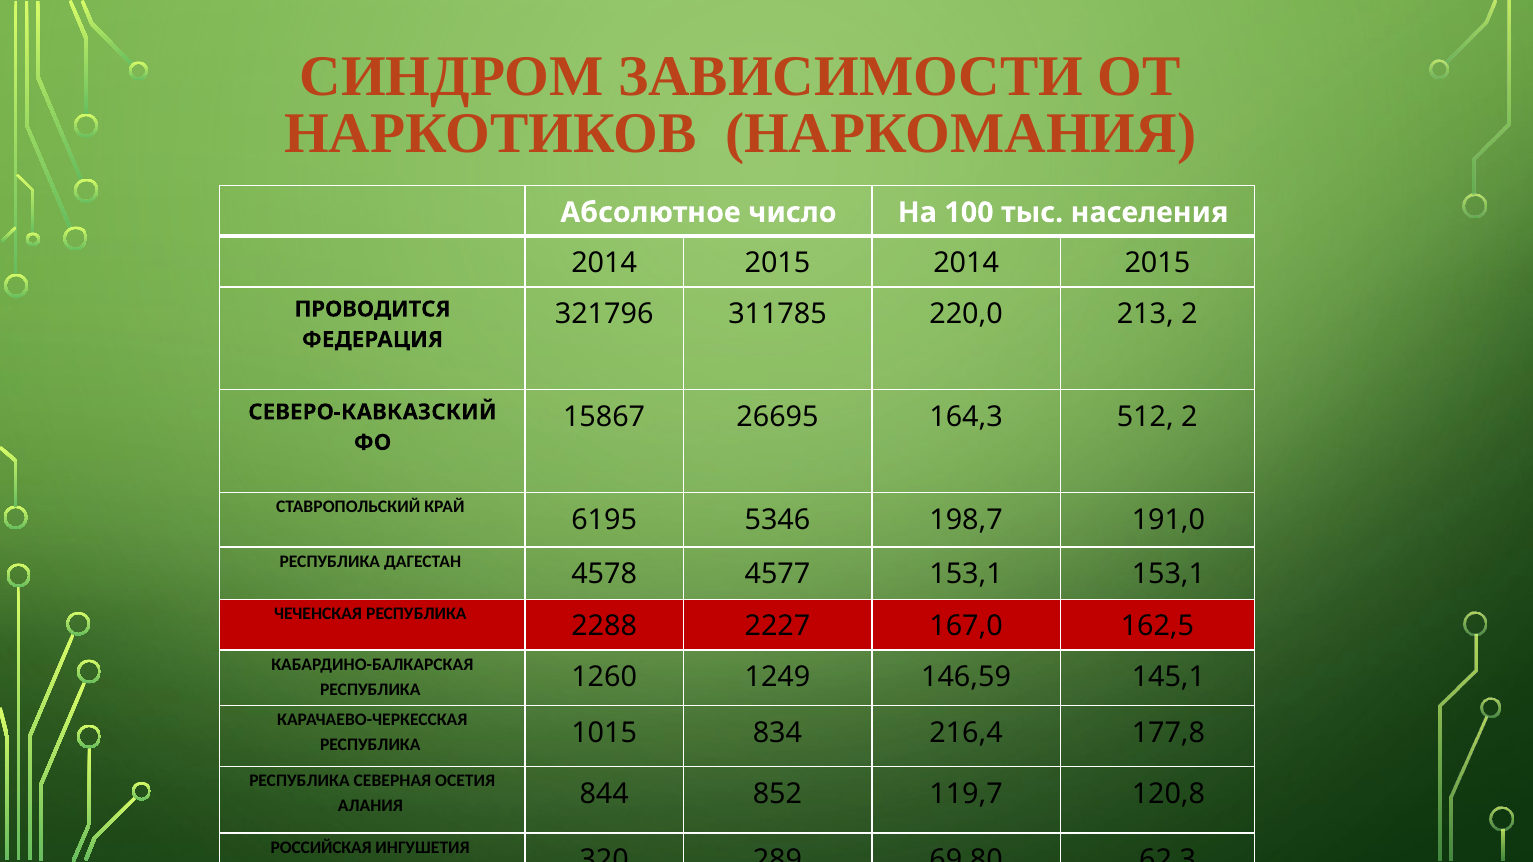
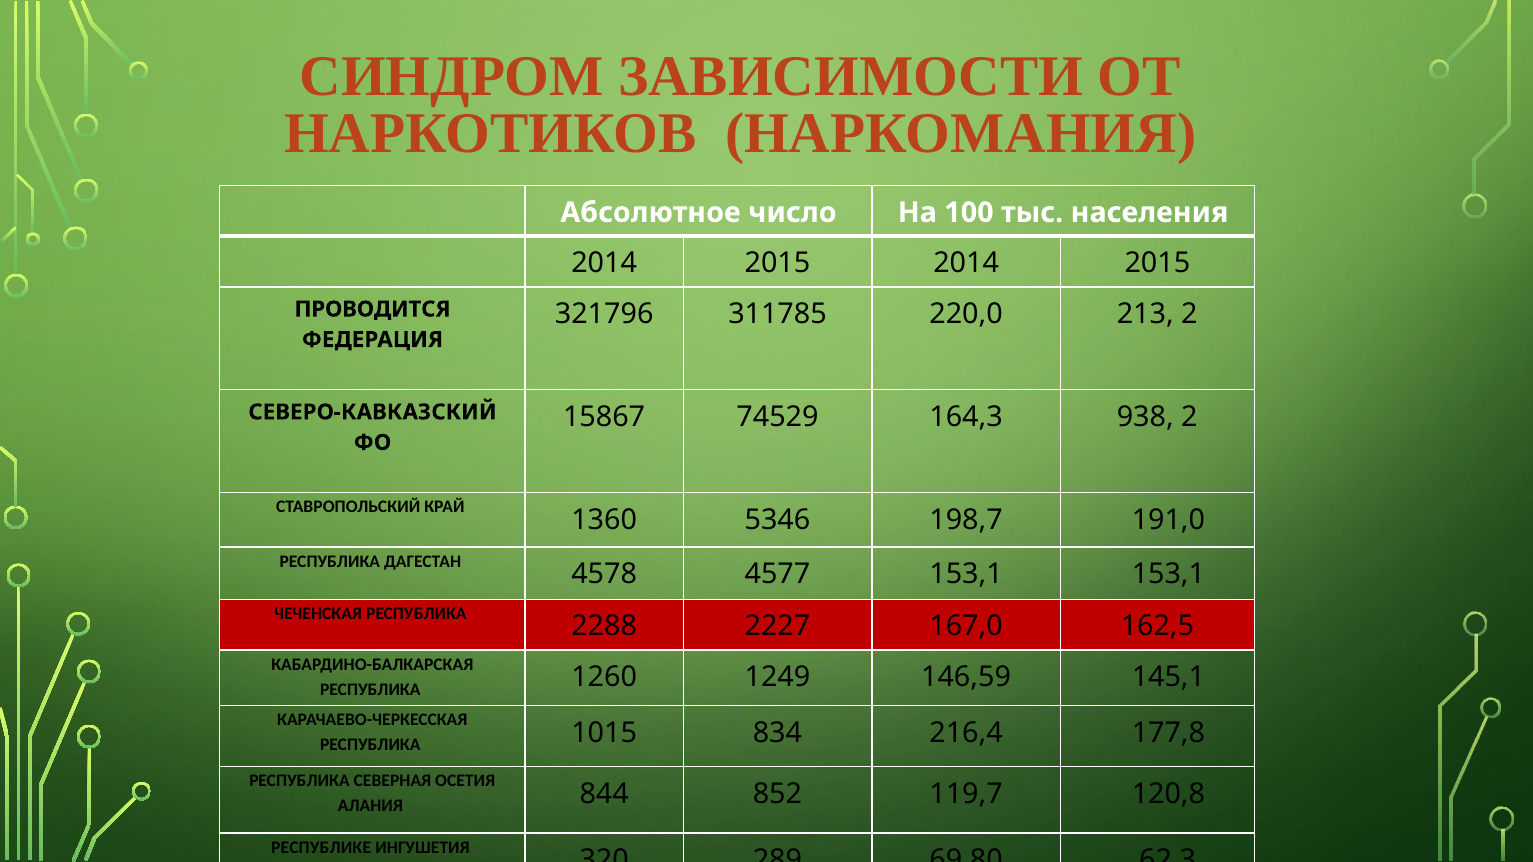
26695: 26695 -> 74529 (778, 417)
512: 512 -> 938 (1145, 417)
6195: 6195 -> 1360 (604, 520)
РОССИЙСКАЯ: РОССИЙСКАЯ -> РЕСПУБЛИКЕ (321, 848)
